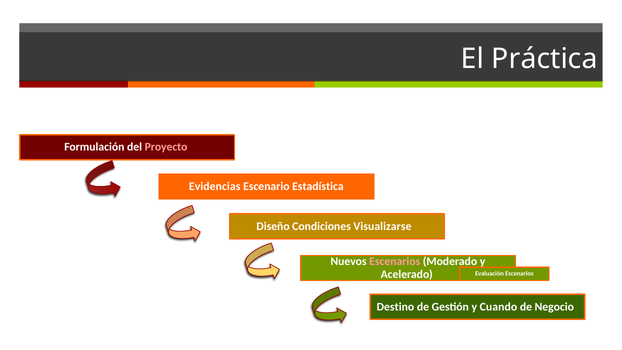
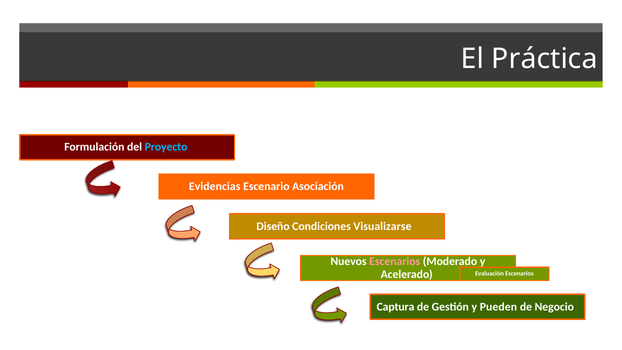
Proyecto colour: pink -> light blue (166, 147)
Estadística: Estadística -> Asociación (318, 186)
Destino: Destino -> Captura (396, 307)
Cuando: Cuando -> Pueden (498, 307)
